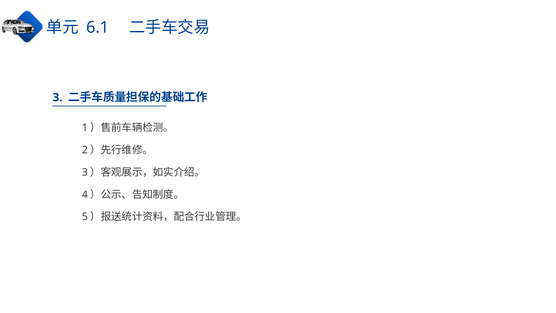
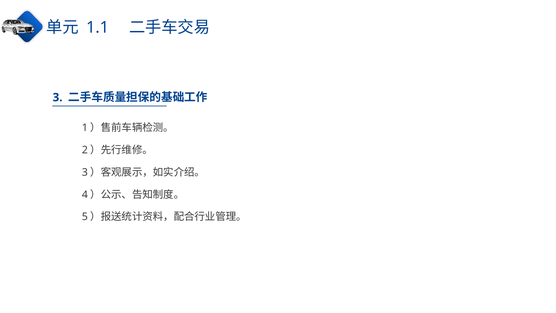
6.1: 6.1 -> 1.1 (98, 28)
